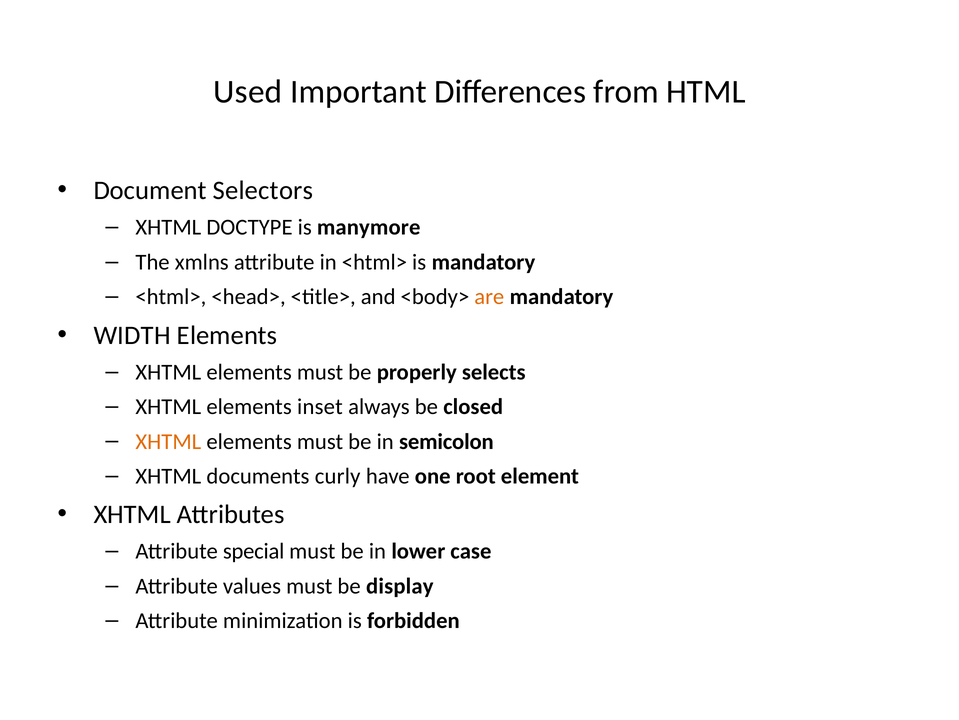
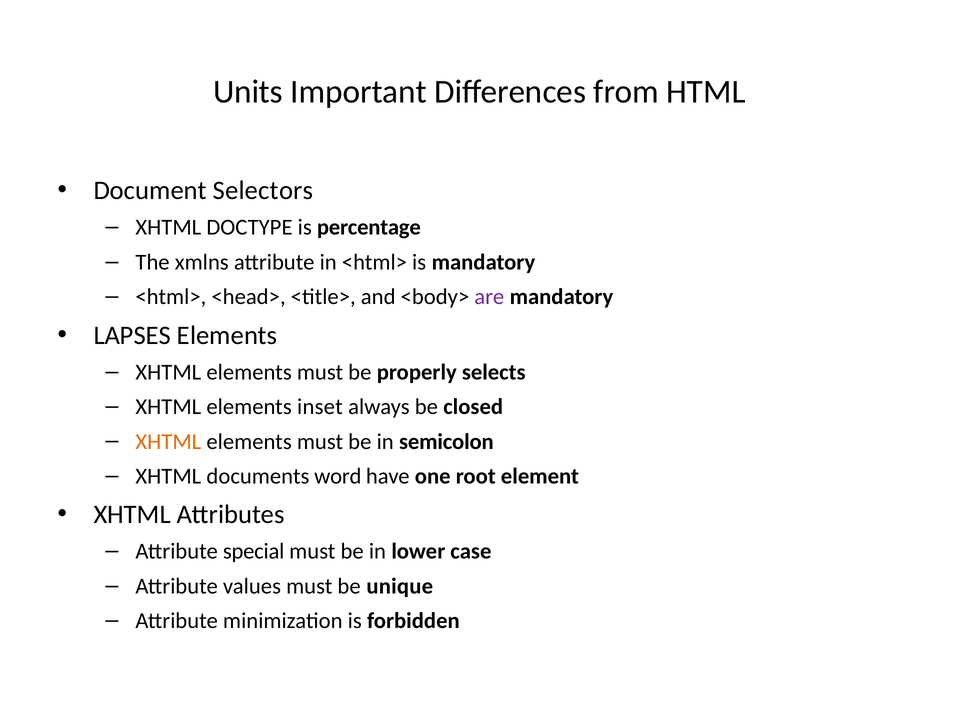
Used: Used -> Units (248, 92)
manymore: manymore -> percentage (369, 227)
are colour: orange -> purple (489, 297)
WIDTH: WIDTH -> LAPSES (132, 335)
curly: curly -> word (338, 476)
display: display -> unique (400, 586)
